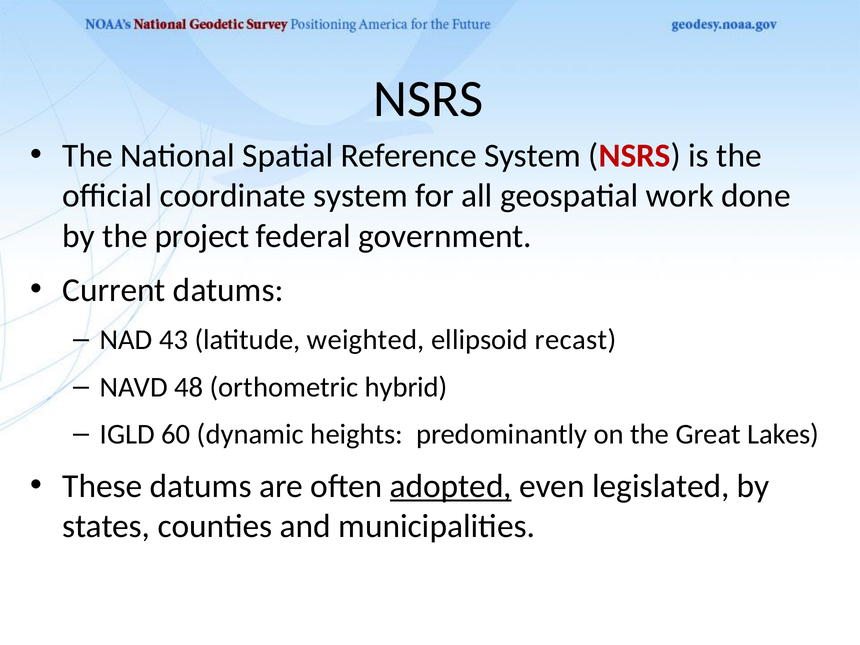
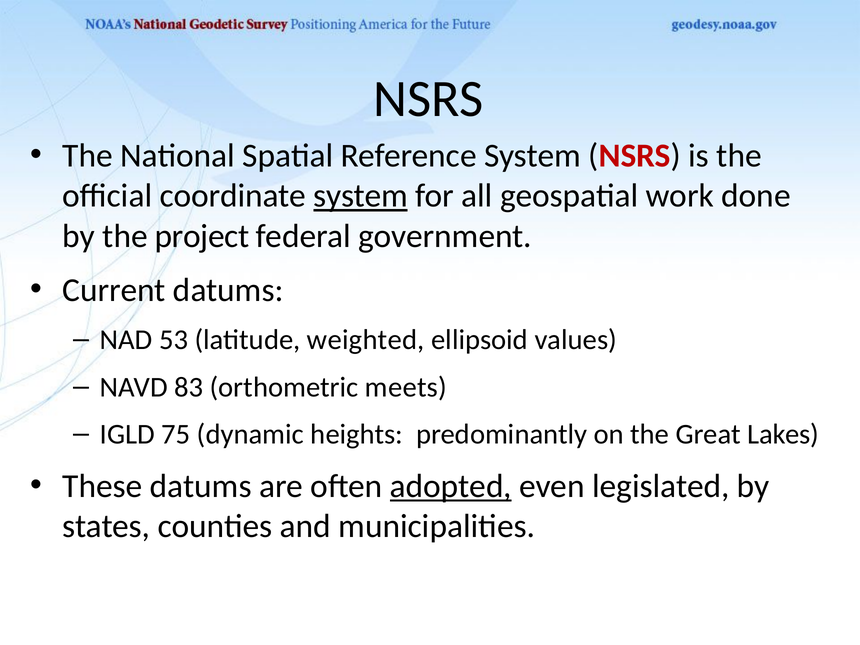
system underline: none -> present (361, 196)
43: 43 -> 53 (174, 340)
recast: recast -> values (576, 340)
48: 48 -> 83 (189, 387)
hybrid: hybrid -> meets (406, 387)
60: 60 -> 75 (176, 435)
